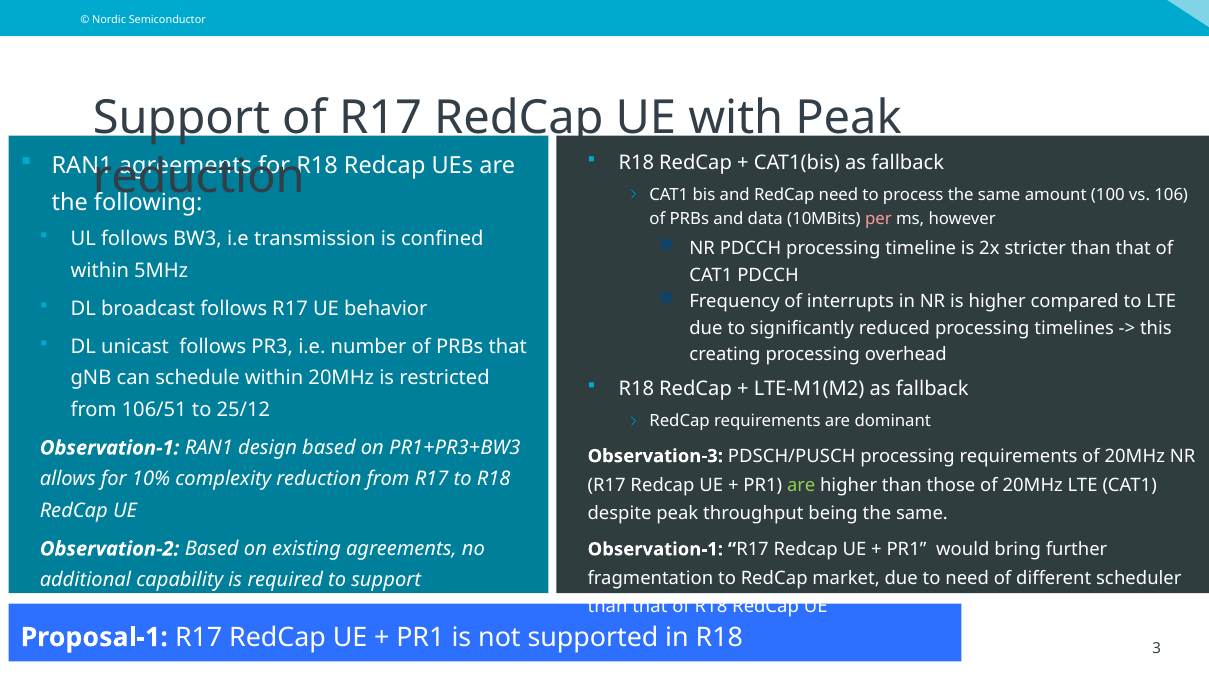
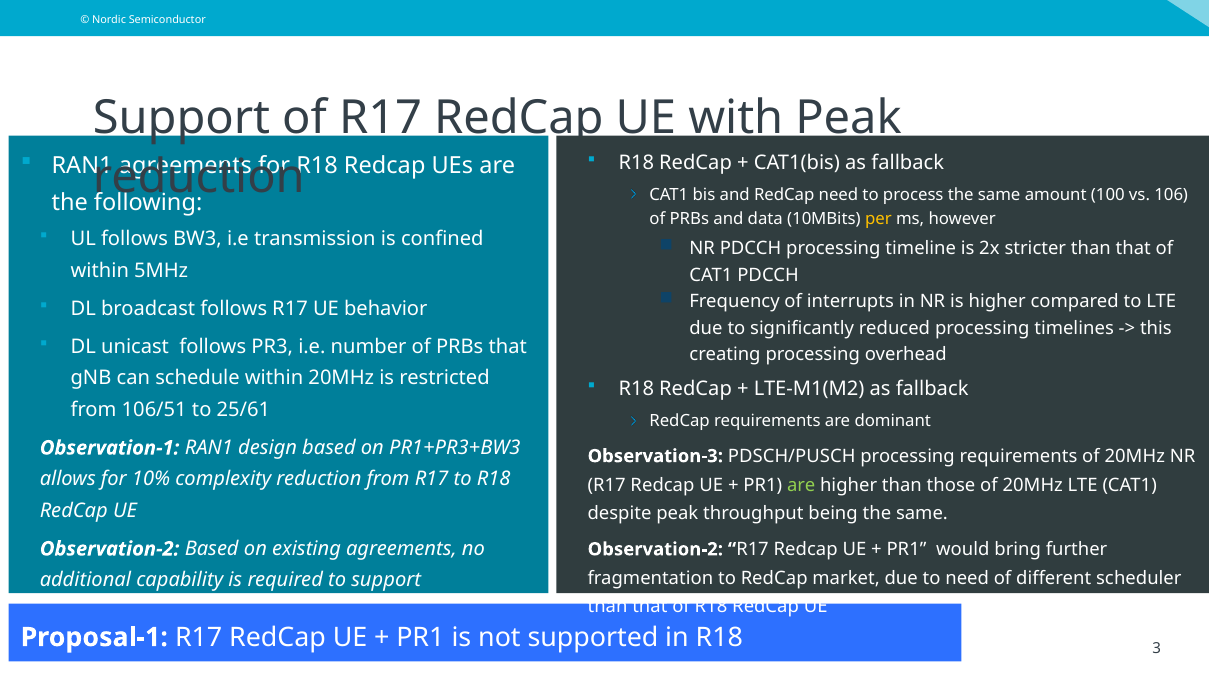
per colour: pink -> yellow (878, 219)
25/12: 25/12 -> 25/61 (243, 410)
Observation-1: Observation-1 -> Observation-2 (655, 549)
